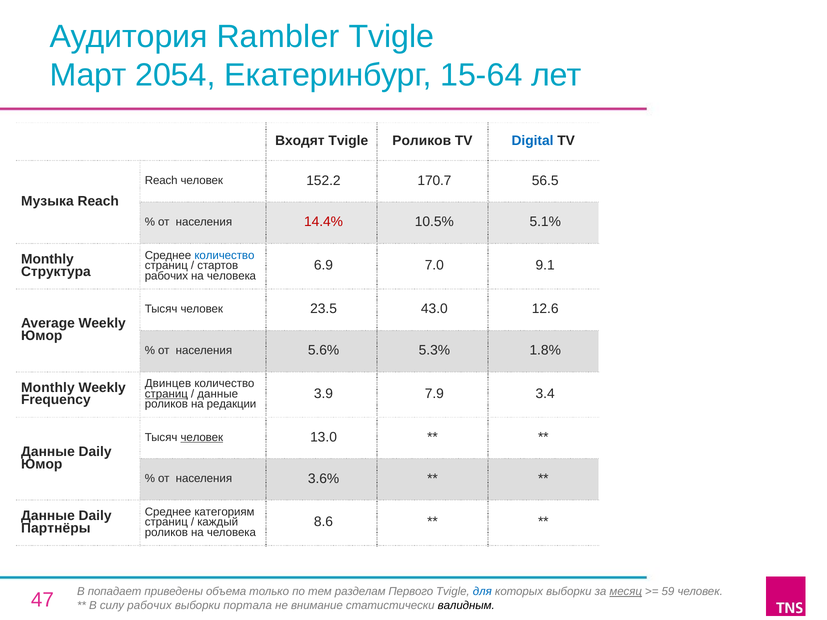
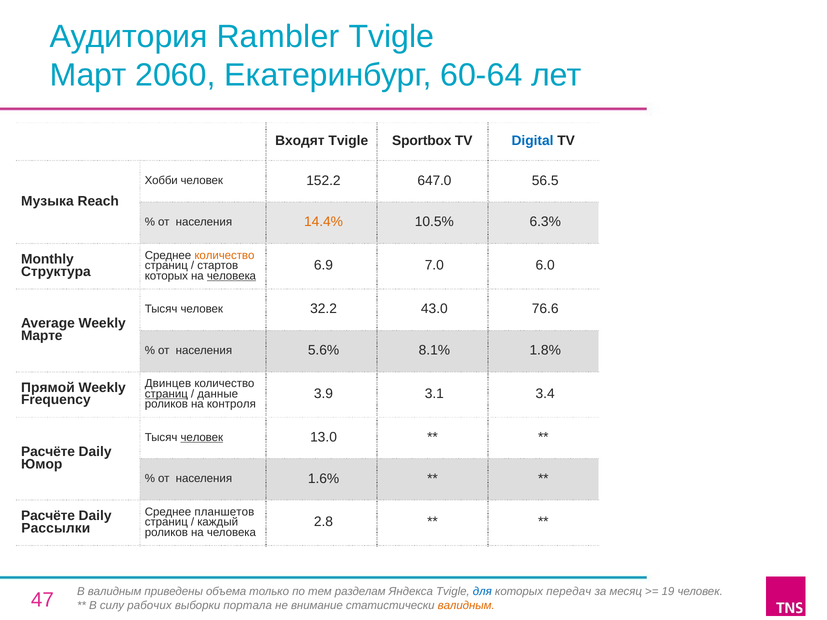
2054: 2054 -> 2060 (175, 75)
15-64: 15-64 -> 60-64 (481, 75)
Tvigle Роликов: Роликов -> Sportbox (422, 141)
Reach: Reach -> Хобби (161, 181)
170.7: 170.7 -> 647.0 (434, 181)
14.4% colour: red -> orange (323, 222)
5.1%: 5.1% -> 6.3% (545, 222)
количество colour: blue -> orange (224, 255)
9.1: 9.1 -> 6.0 (545, 265)
рабочих: рабочих -> которых (166, 276)
человека underline: none -> present (231, 276)
23.5: 23.5 -> 32.2 (324, 309)
12.6: 12.6 -> 76.6 (545, 309)
Юмор: Юмор -> Марте (42, 336)
5.3%: 5.3% -> 8.1% (434, 350)
Monthly: Monthly -> Прямой (48, 388)
7.9: 7.9 -> 3.1 (434, 394)
редакции: редакции -> контроля (231, 404)
Данные: Данные -> Расчёте (48, 452)
3.6%: 3.6% -> 1.6% (324, 479)
категориям: категориям -> планшетов (224, 512)
Данные: Данные -> Расчёте (48, 516)
8.6: 8.6 -> 2.8 (323, 522)
Партнёры: Партнёры -> Рассылки (56, 528)
В попадает: попадает -> валидным (115, 592)
Первого: Первого -> Яндекса (411, 592)
которых выборки: выборки -> передач (569, 592)
месяц underline: present -> none (626, 592)
59: 59 -> 19 (668, 592)
валидным colour: black -> orange (466, 606)
